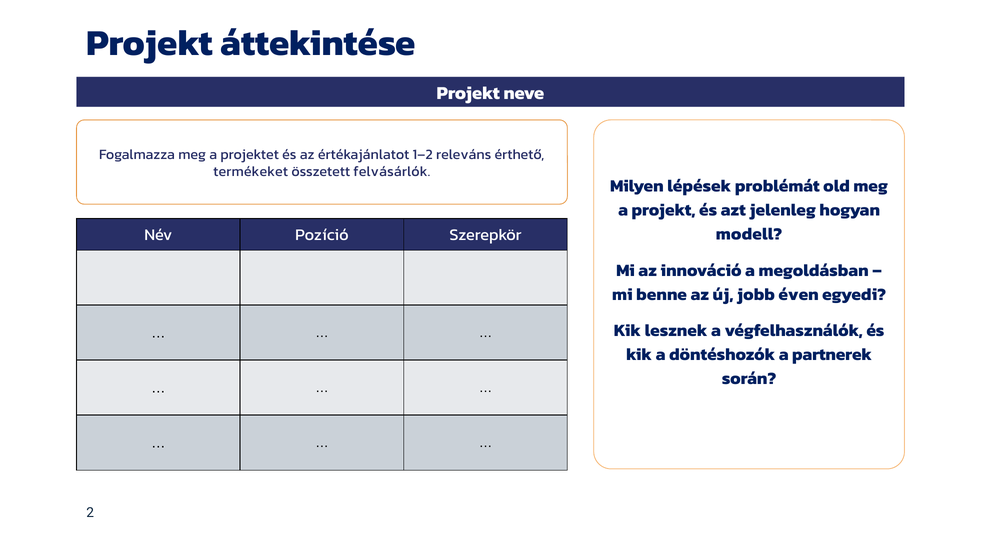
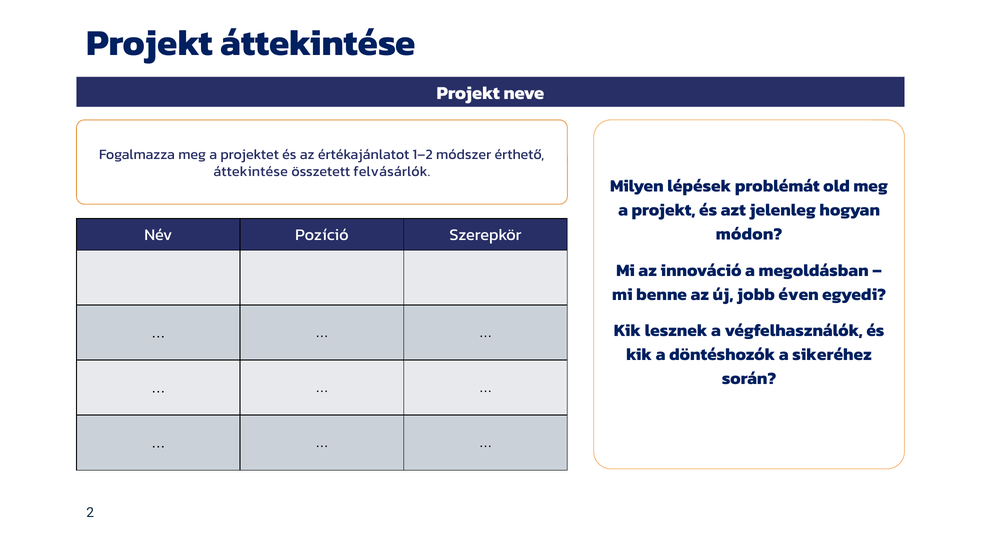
releváns: releváns -> módszer (464, 154)
termékeket: termékeket -> áttekintése (251, 172)
modell: modell -> módon (749, 234)
partnerek: partnerek -> sikeréhez (832, 354)
